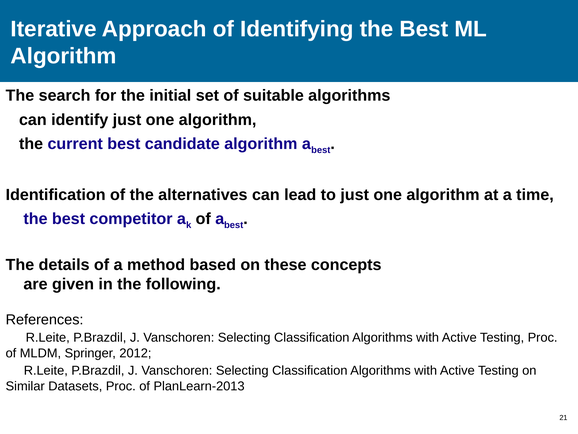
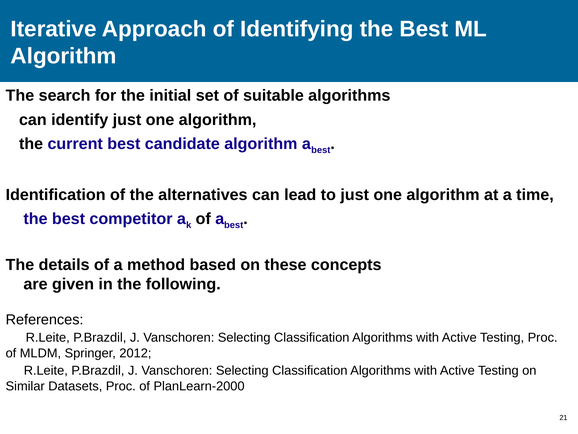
PlanLearn-2013: PlanLearn-2013 -> PlanLearn-2000 (199, 386)
